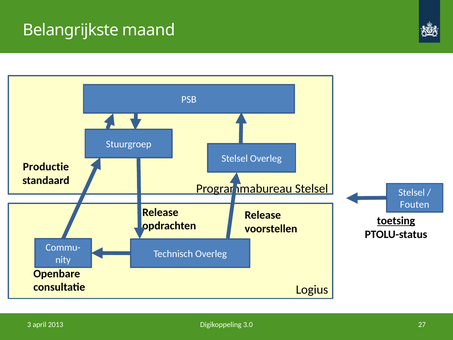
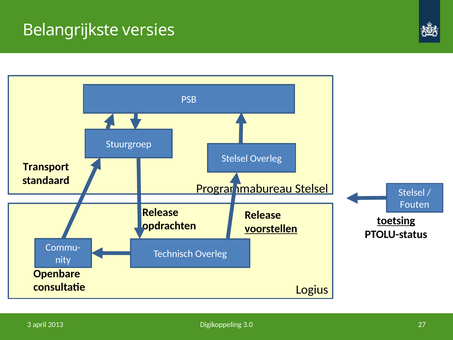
maand: maand -> versies (149, 30)
Productie: Productie -> Transport (46, 167)
voorstellen underline: none -> present (271, 229)
